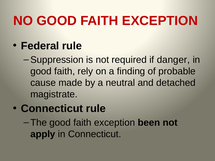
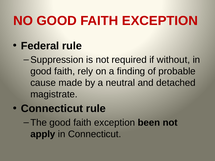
danger: danger -> without (173, 60)
